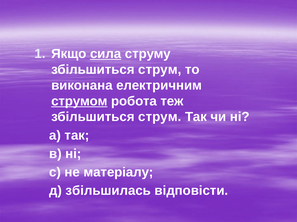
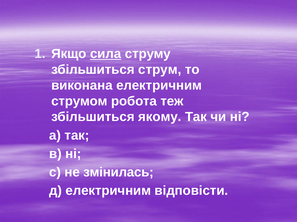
струмом underline: present -> none (79, 101)
струм: струм -> якому (160, 117)
матеріалу: матеріалу -> змінилась (119, 173)
д збільшилась: збільшилась -> електричним (108, 191)
